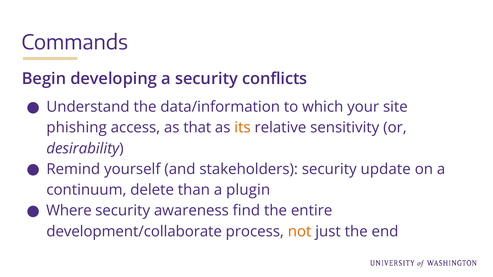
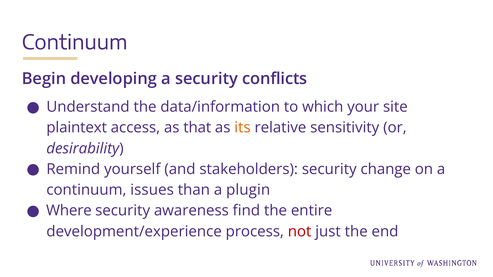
Commands: Commands -> Continuum (75, 43)
phishing: phishing -> plaintext (77, 128)
update: update -> change (386, 169)
delete: delete -> issues (152, 190)
development/collaborate: development/collaborate -> development/experience (134, 232)
not colour: orange -> red (300, 232)
